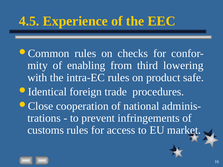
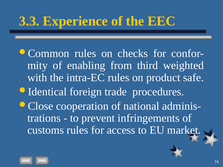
4.5: 4.5 -> 3.3 (29, 21)
lowering: lowering -> weighted (183, 66)
